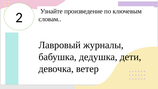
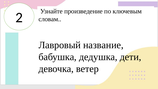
журналы: журналы -> название (103, 45)
